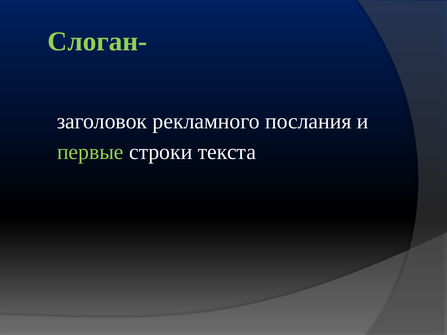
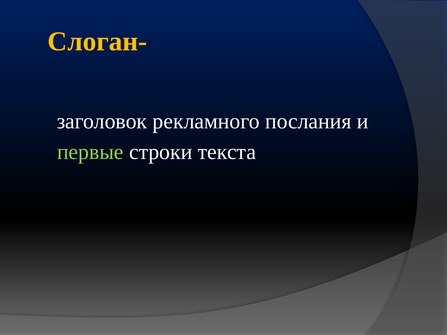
Слоган- colour: light green -> yellow (97, 41)
